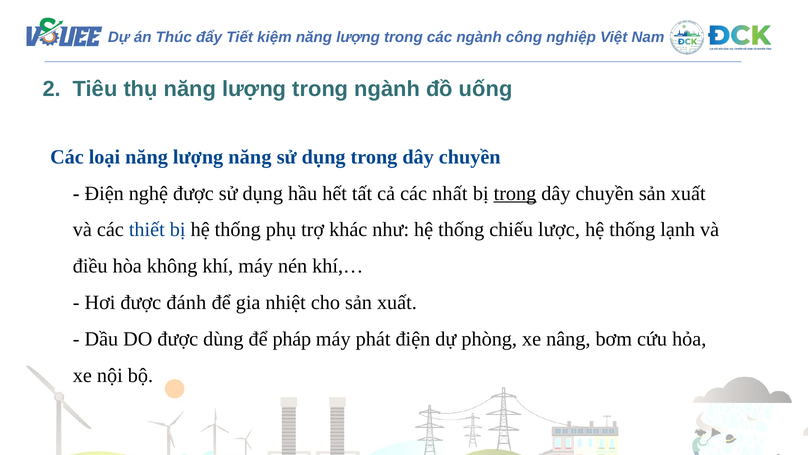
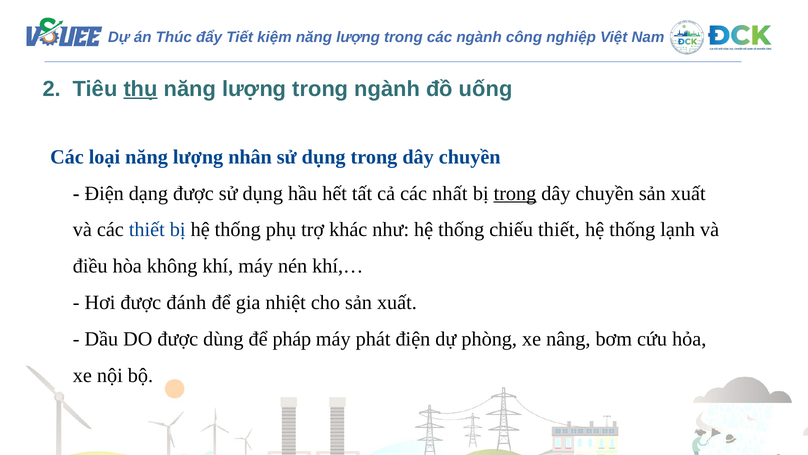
thụ underline: none -> present (141, 89)
lượng năng: năng -> nhân (250, 157)
nghệ: nghệ -> dạng (148, 193)
chiếu lược: lược -> thiết (559, 230)
